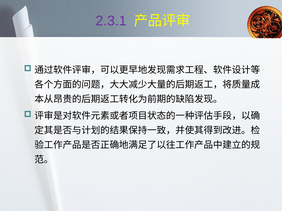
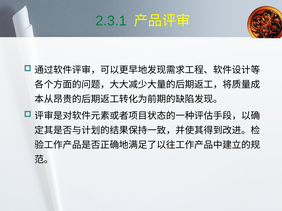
2.3.1 colour: purple -> green (111, 21)
